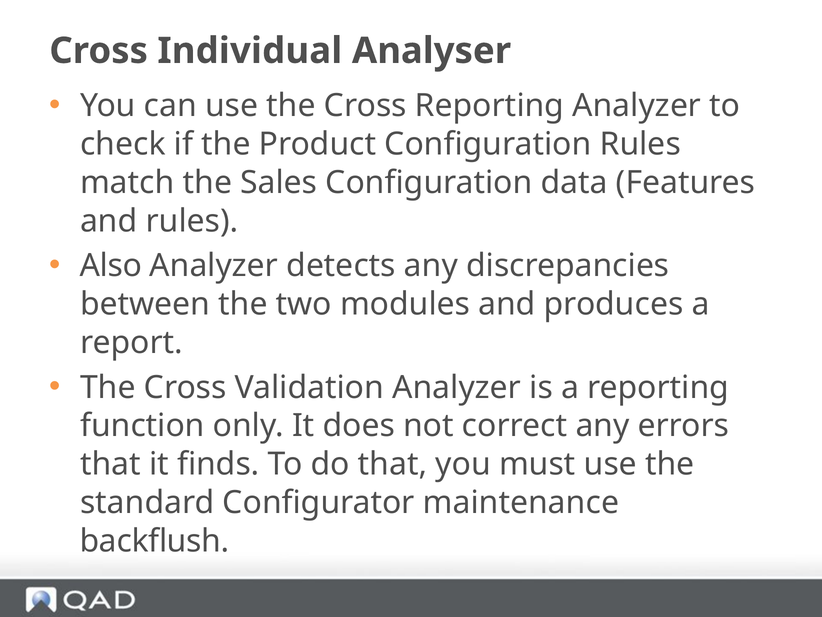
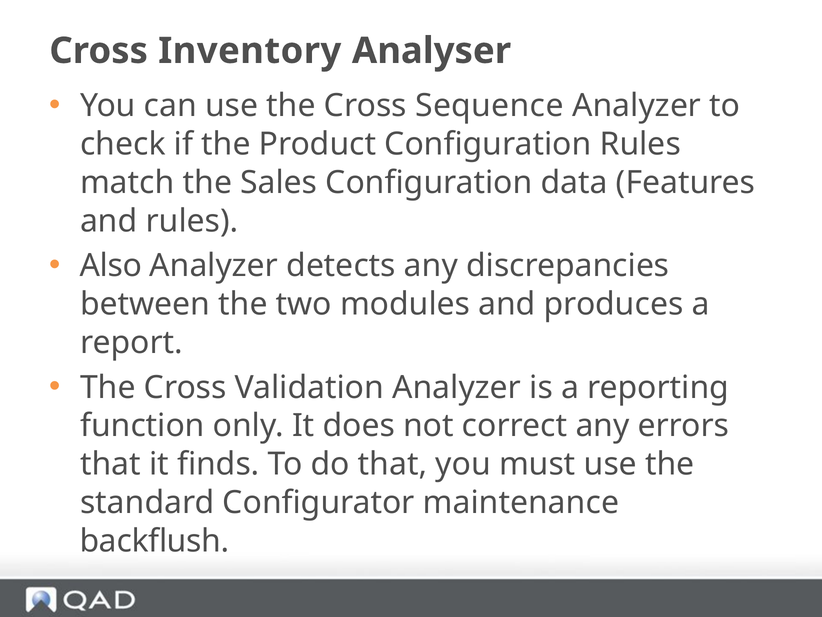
Individual: Individual -> Inventory (250, 51)
Cross Reporting: Reporting -> Sequence (489, 106)
